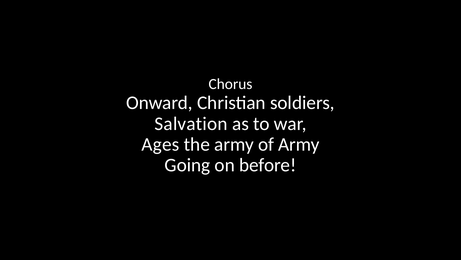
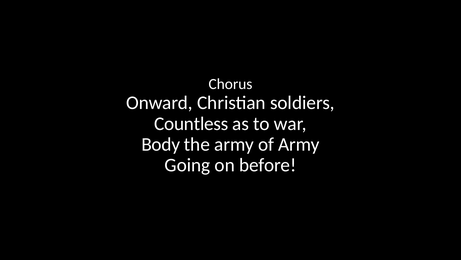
Salvation: Salvation -> Countless (191, 123)
Ages: Ages -> Body (161, 144)
